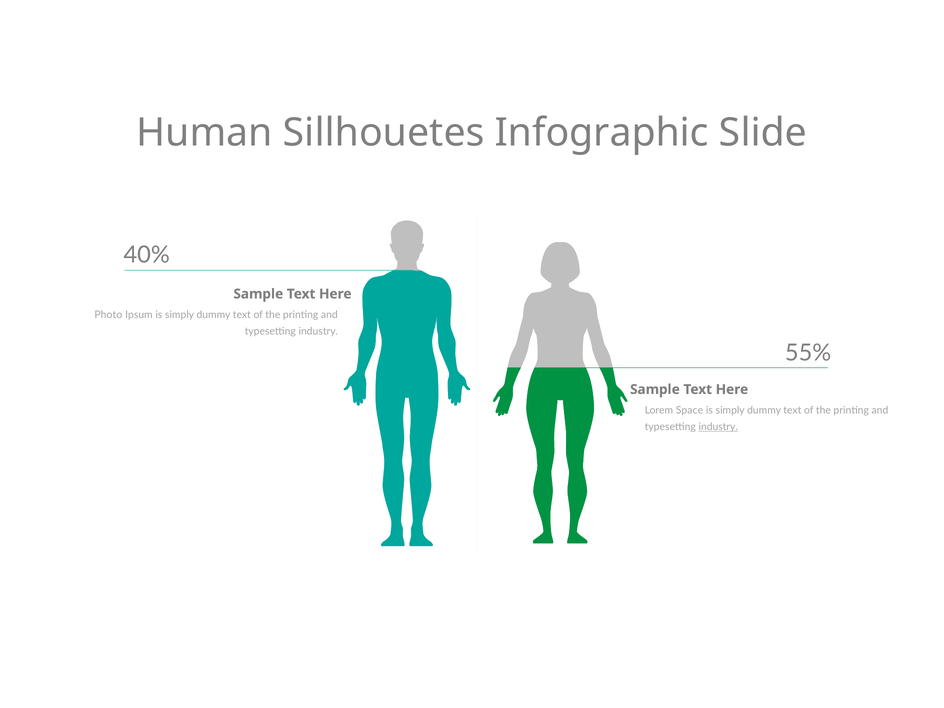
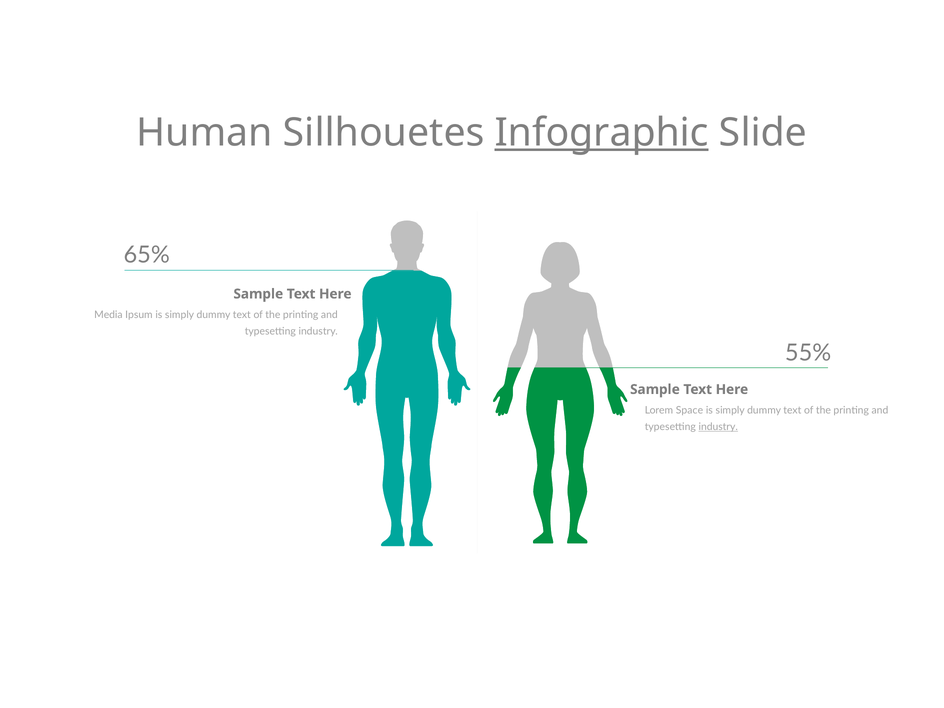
Infographic underline: none -> present (602, 133)
40%: 40% -> 65% (147, 255)
Photo: Photo -> Media (108, 315)
